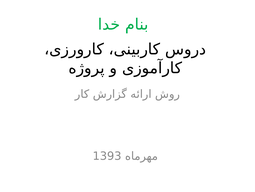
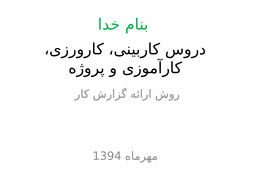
1393: 1393 -> 1394 (107, 156)
